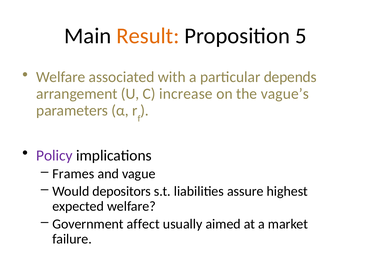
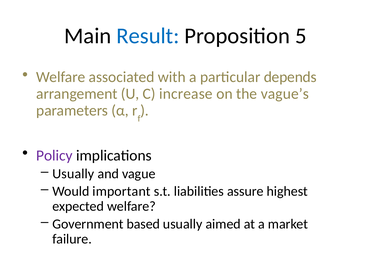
Result colour: orange -> blue (148, 36)
Frames: Frames -> Usually (73, 174)
depositors: depositors -> important (122, 192)
affect: affect -> based (143, 224)
